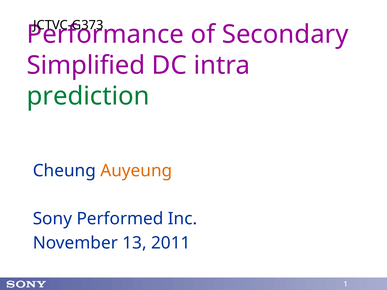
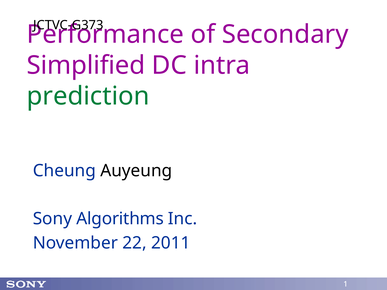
Auyeung colour: orange -> black (136, 171)
Performed: Performed -> Algorithms (120, 219)
13: 13 -> 22 (135, 243)
